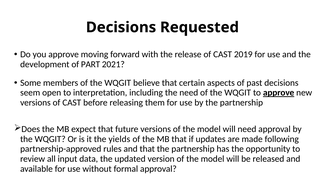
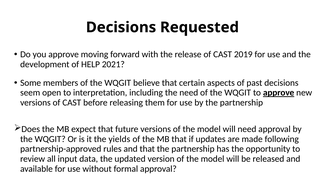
PART: PART -> HELP (91, 64)
